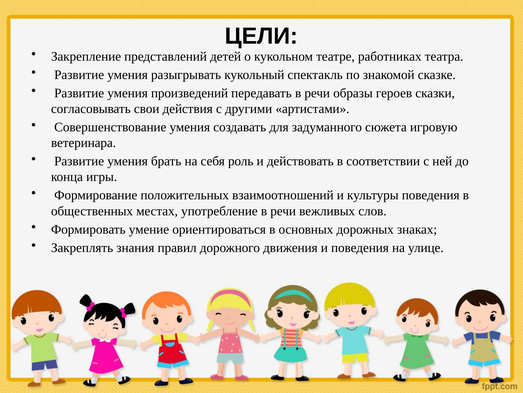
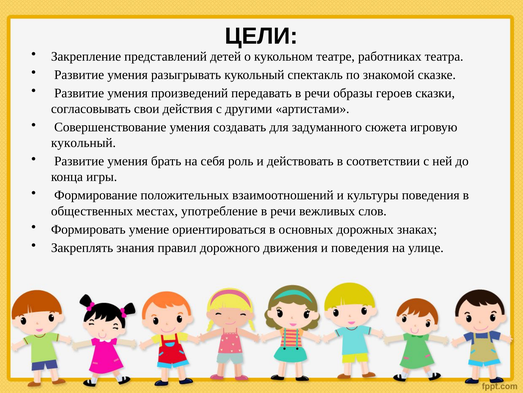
ветеринара: ветеринара -> кукольный (83, 143)
